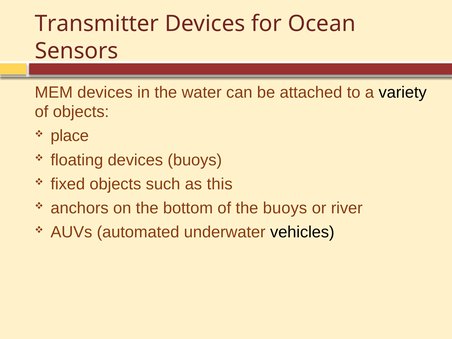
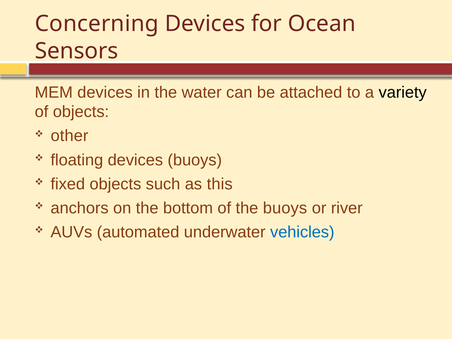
Transmitter: Transmitter -> Concerning (97, 24)
place: place -> other (70, 136)
vehicles colour: black -> blue (302, 232)
